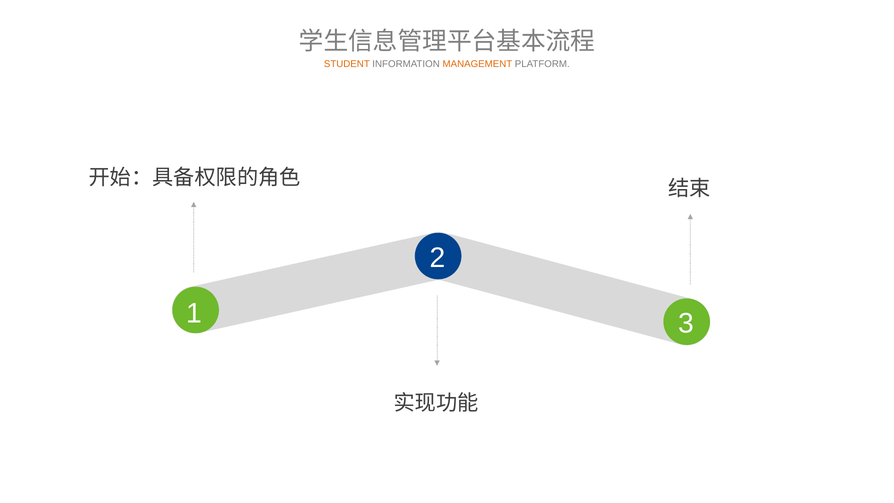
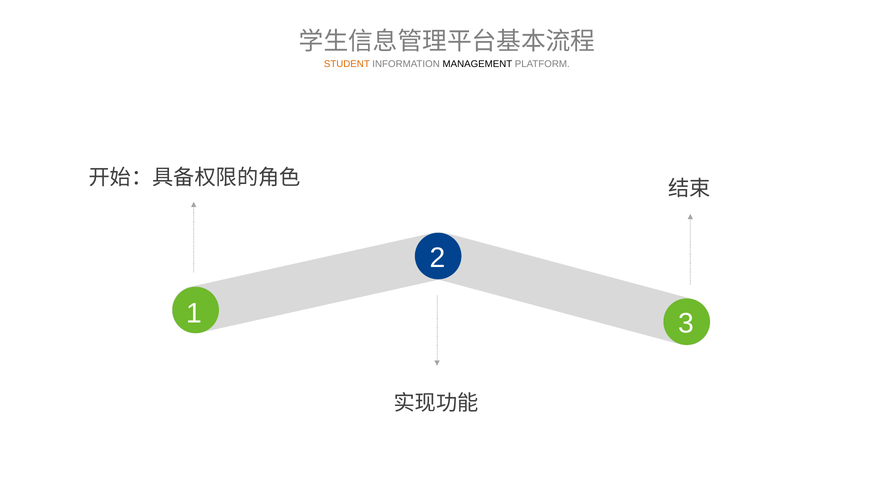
MANAGEMENT colour: orange -> black (477, 64)
